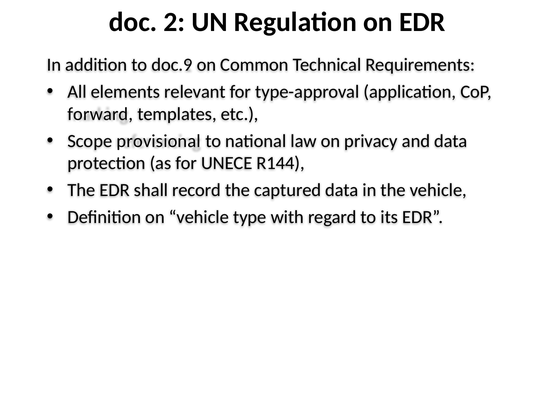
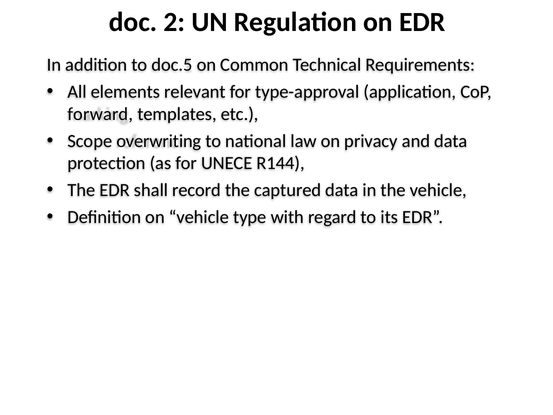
doc.9: doc.9 -> doc.5 (172, 65)
provisional: provisional -> overwriting (159, 141)
